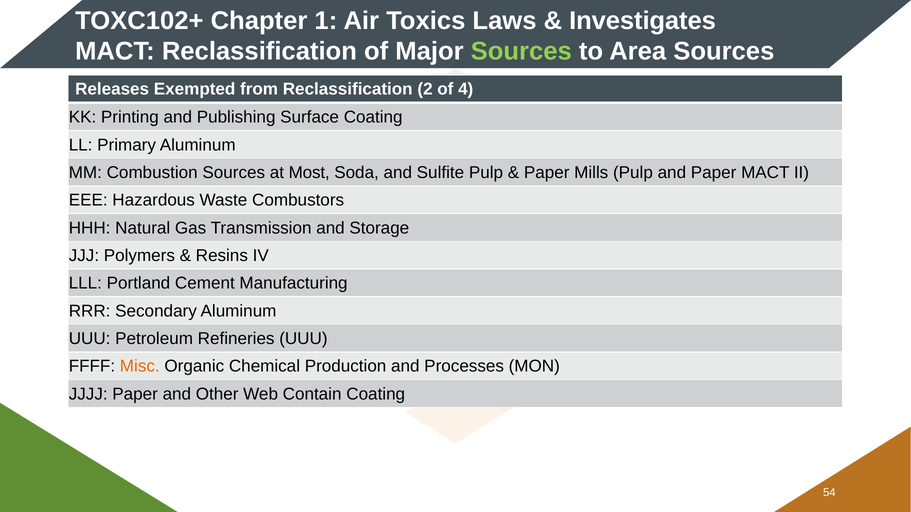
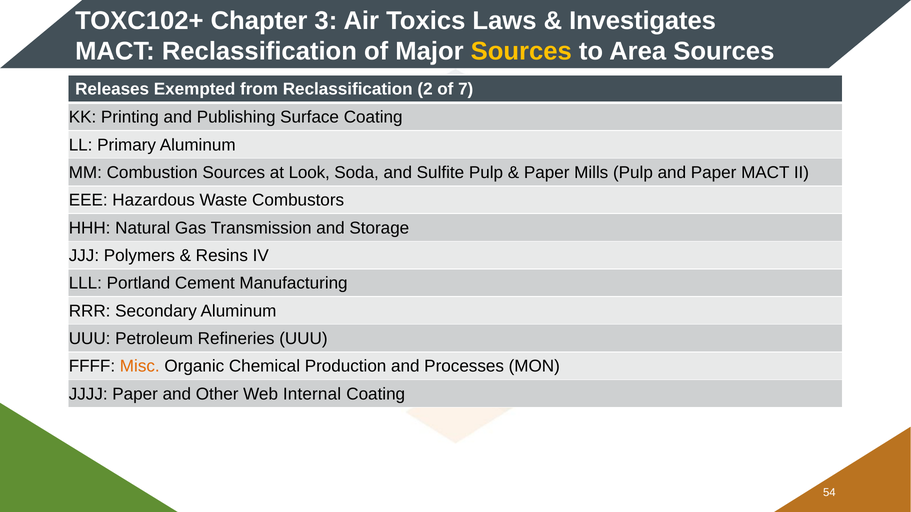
1: 1 -> 3 (326, 21)
Sources colour: light green -> yellow (521, 51)
4: 4 -> 7 (466, 89)
Most: Most -> Look (309, 173)
Contain: Contain -> Internal (312, 394)
